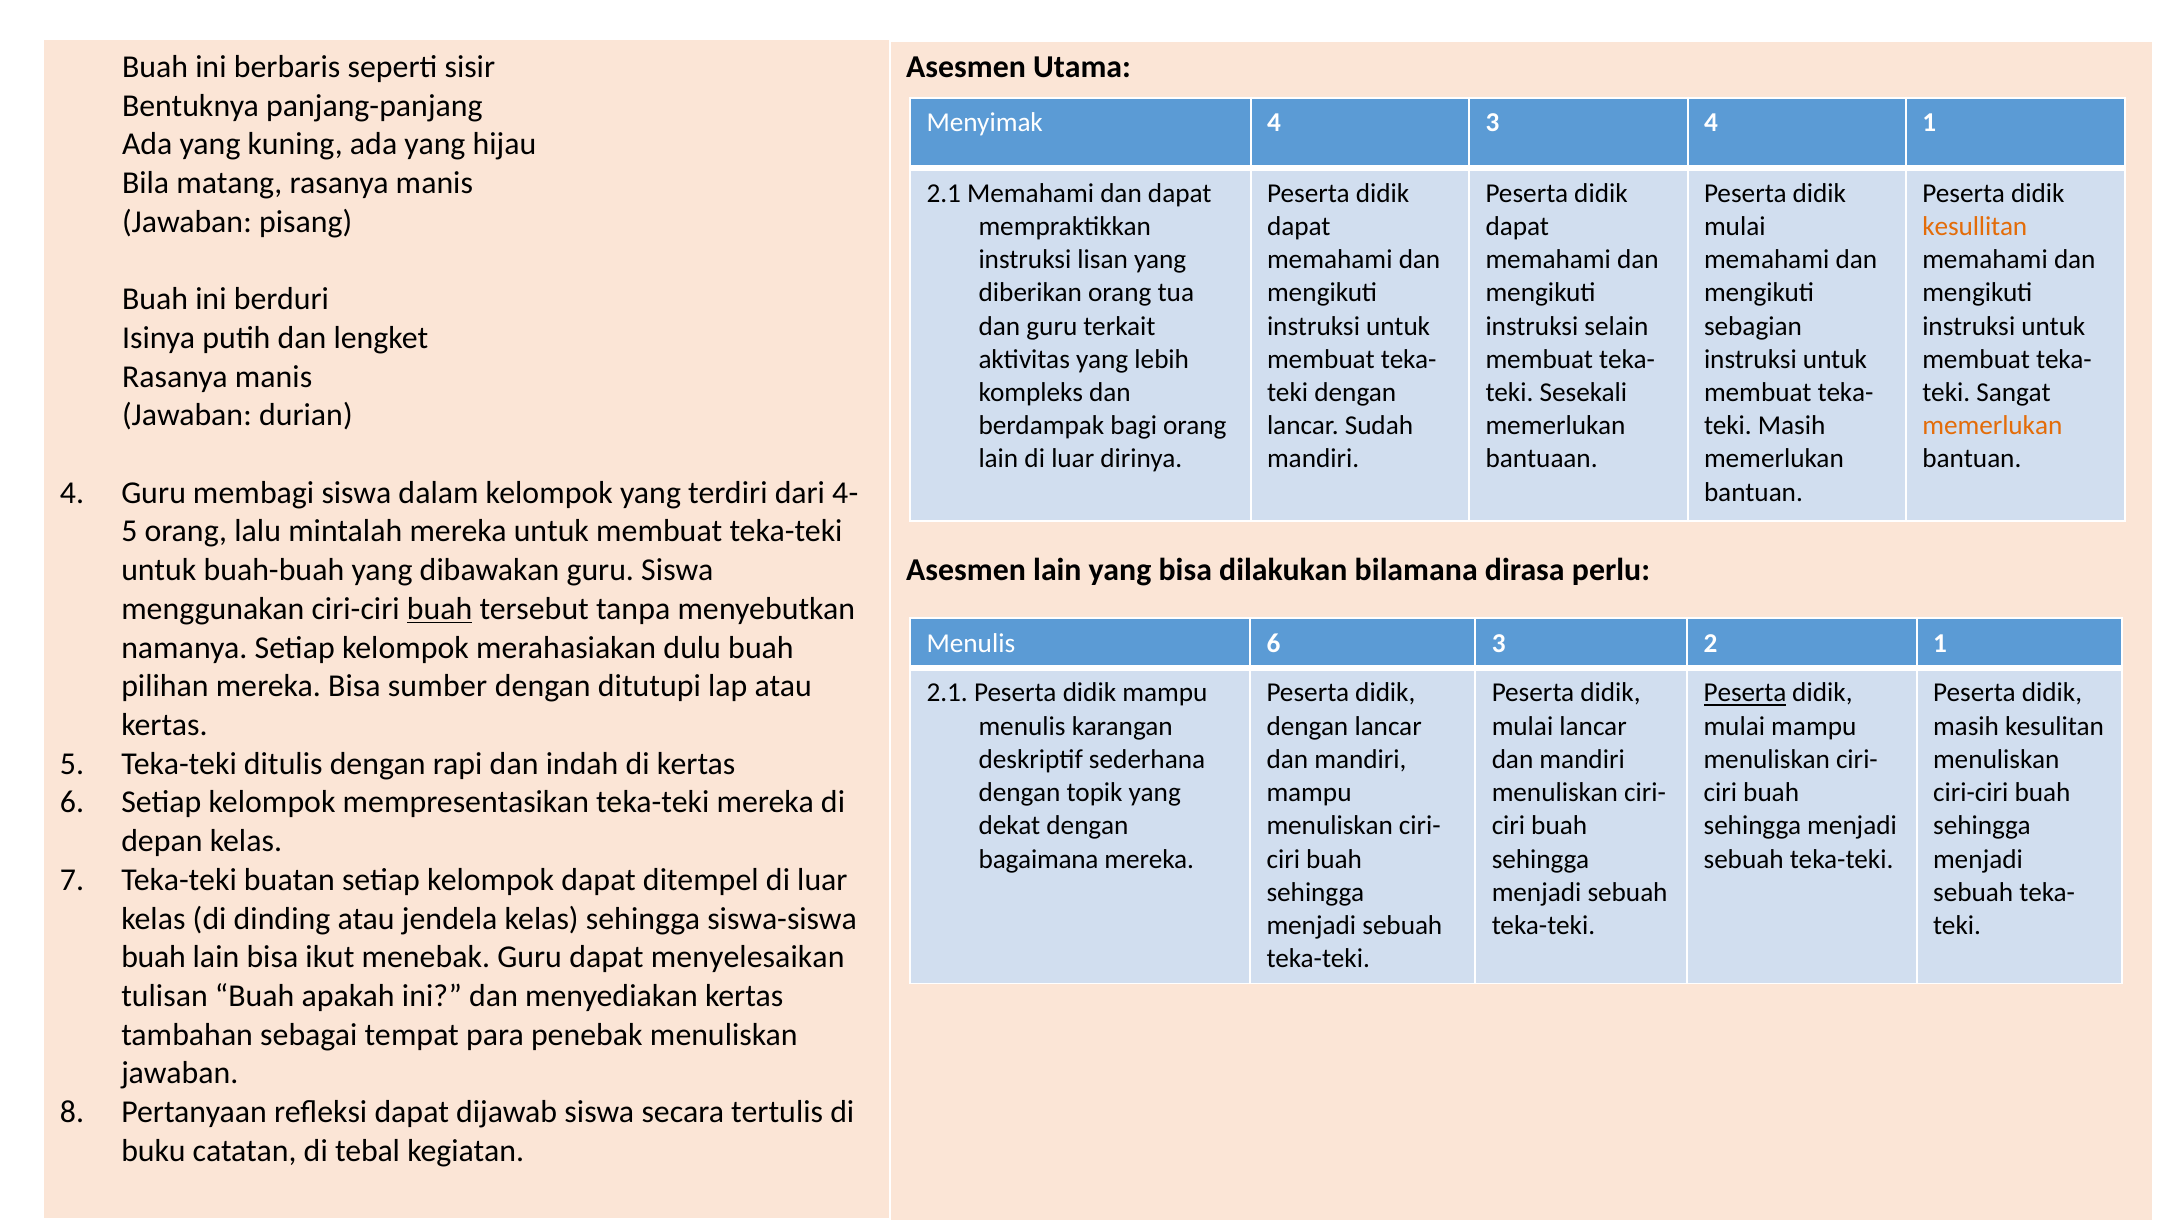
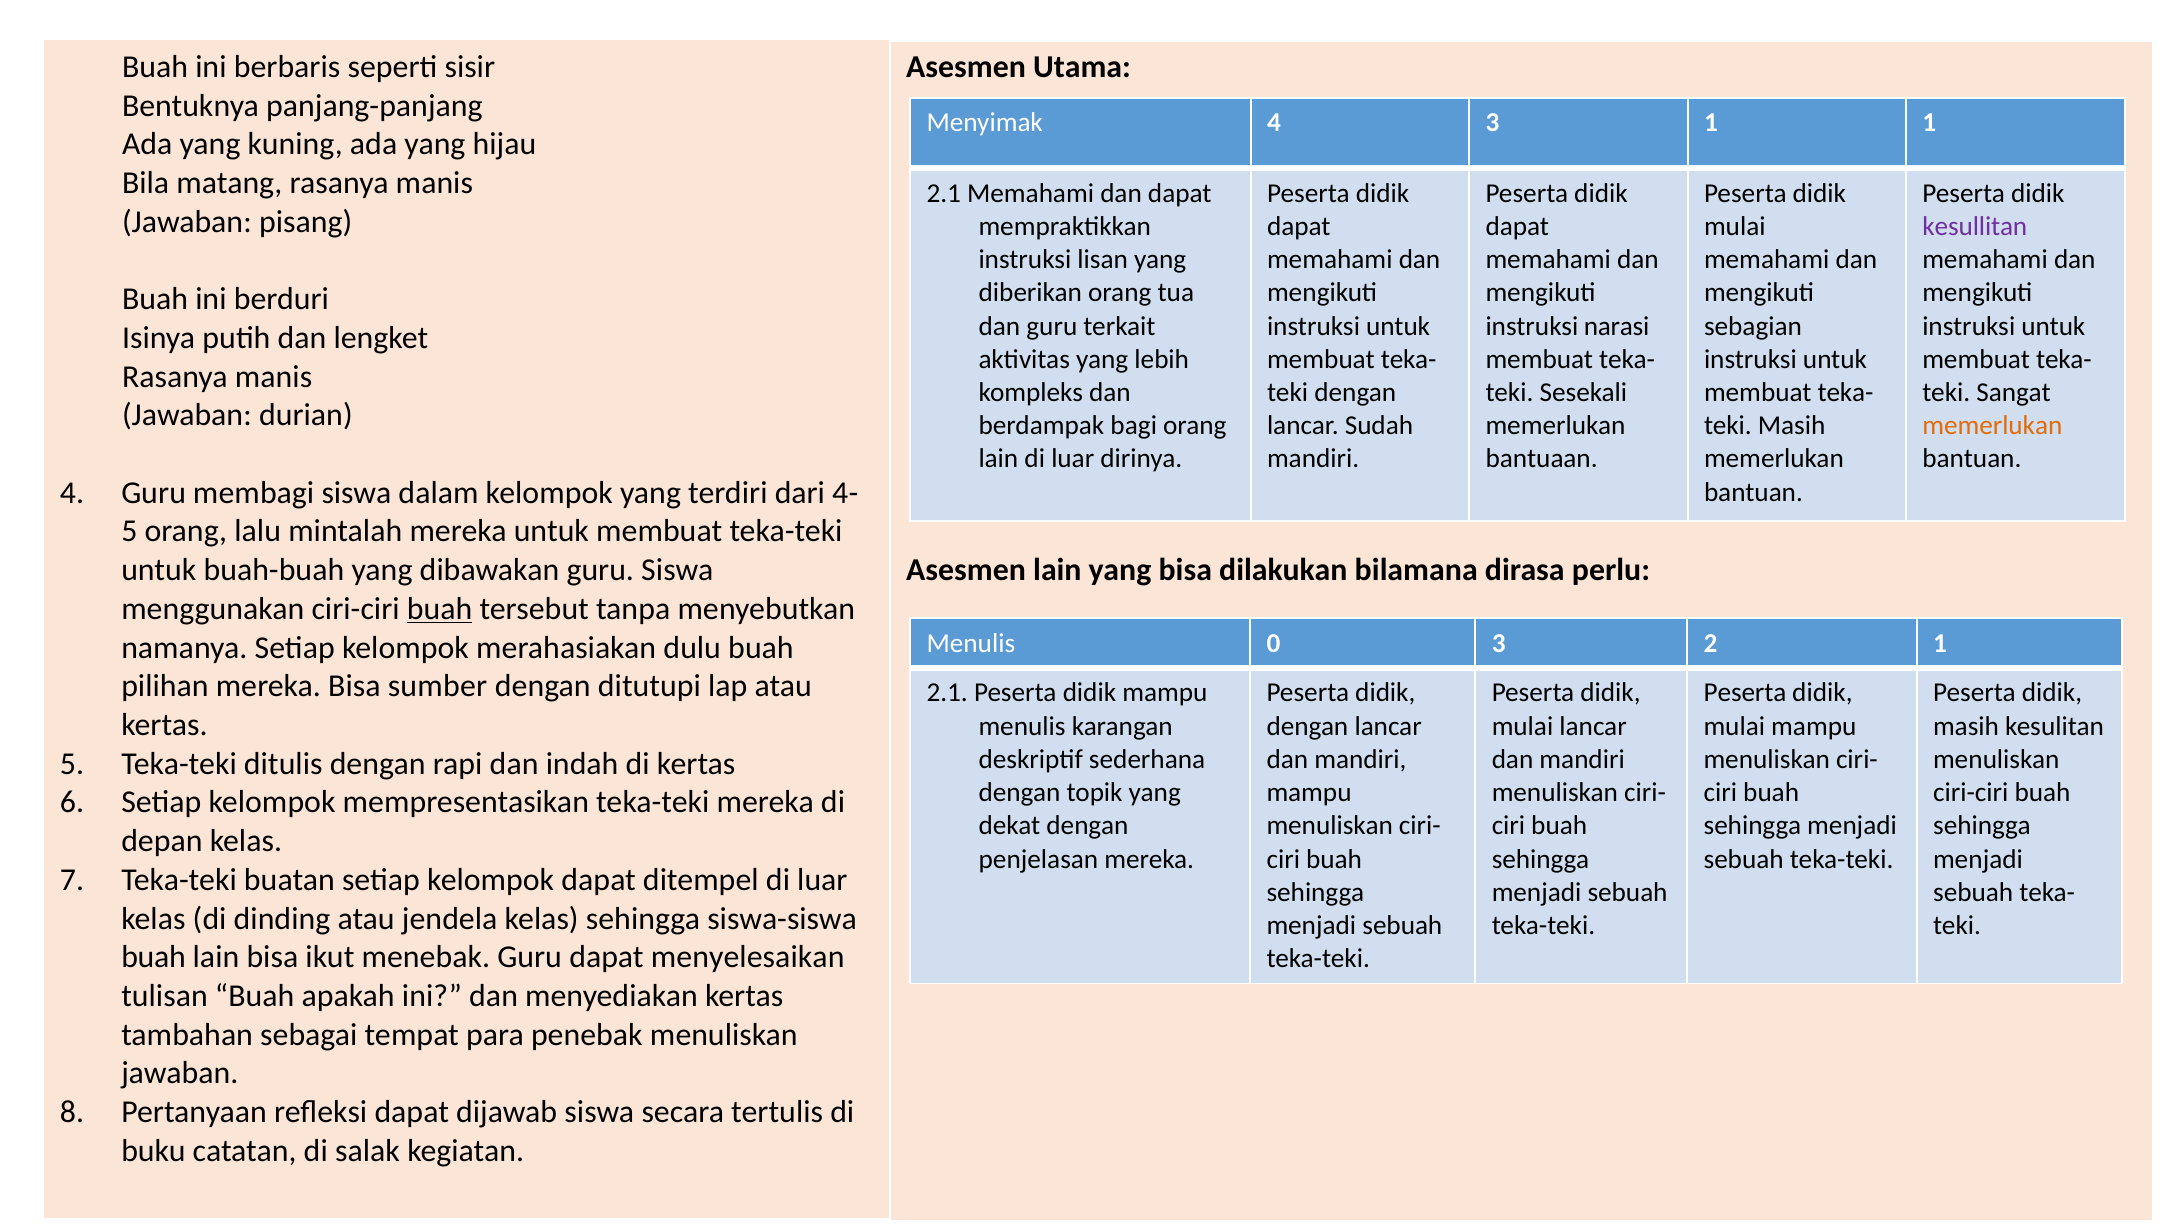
3 4: 4 -> 1 (1711, 123)
kesullitan colour: orange -> purple (1975, 226)
selain: selain -> narasi (1617, 326)
Menulis 6: 6 -> 0 (1273, 644)
Peserta underline: present -> none (1745, 693)
bagaimana: bagaimana -> penjelasan (1038, 859)
tebal: tebal -> salak (367, 1151)
